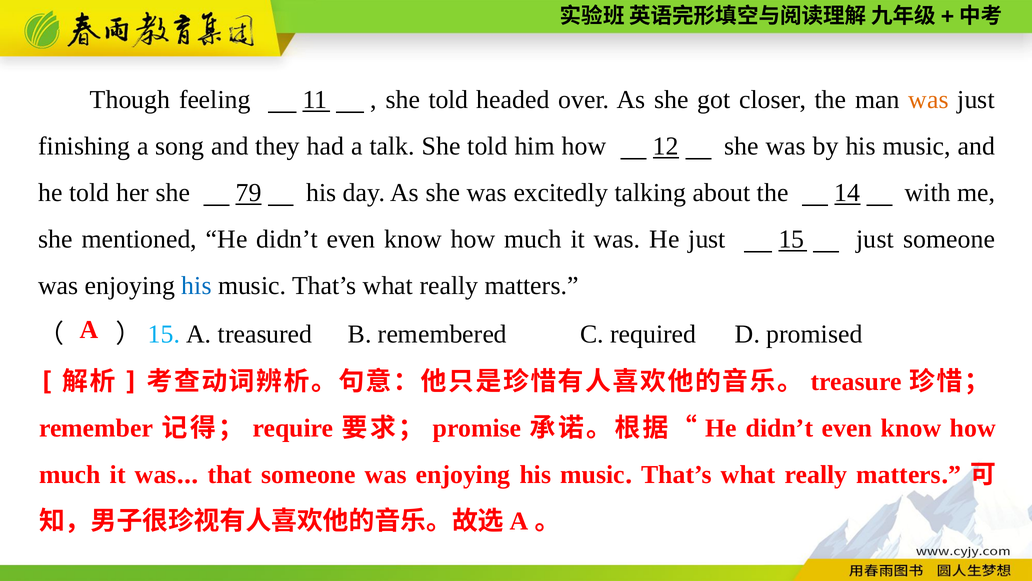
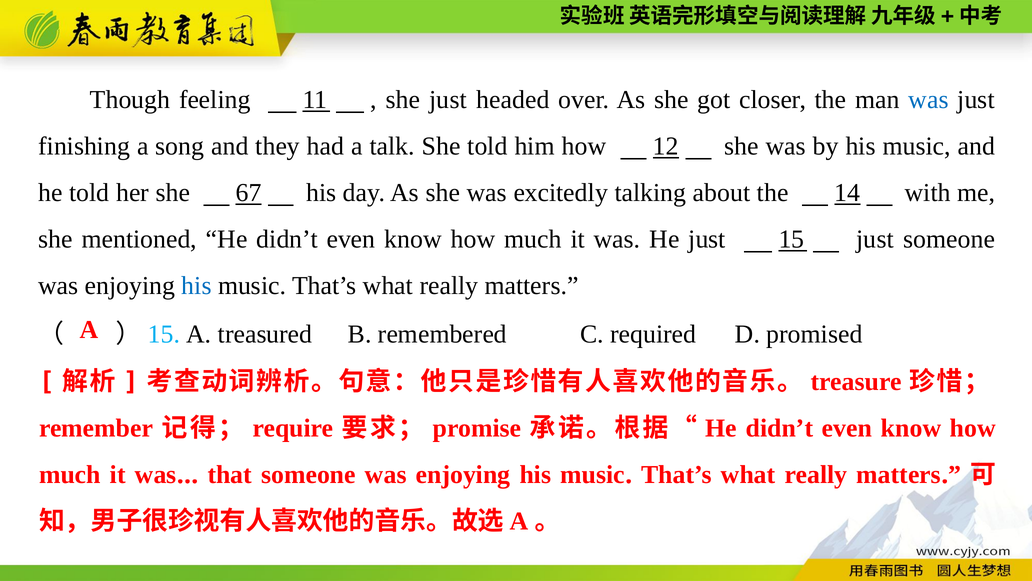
told: told -> just (448, 100)
was colour: orange -> blue (929, 100)
79: 79 -> 67 (249, 193)
